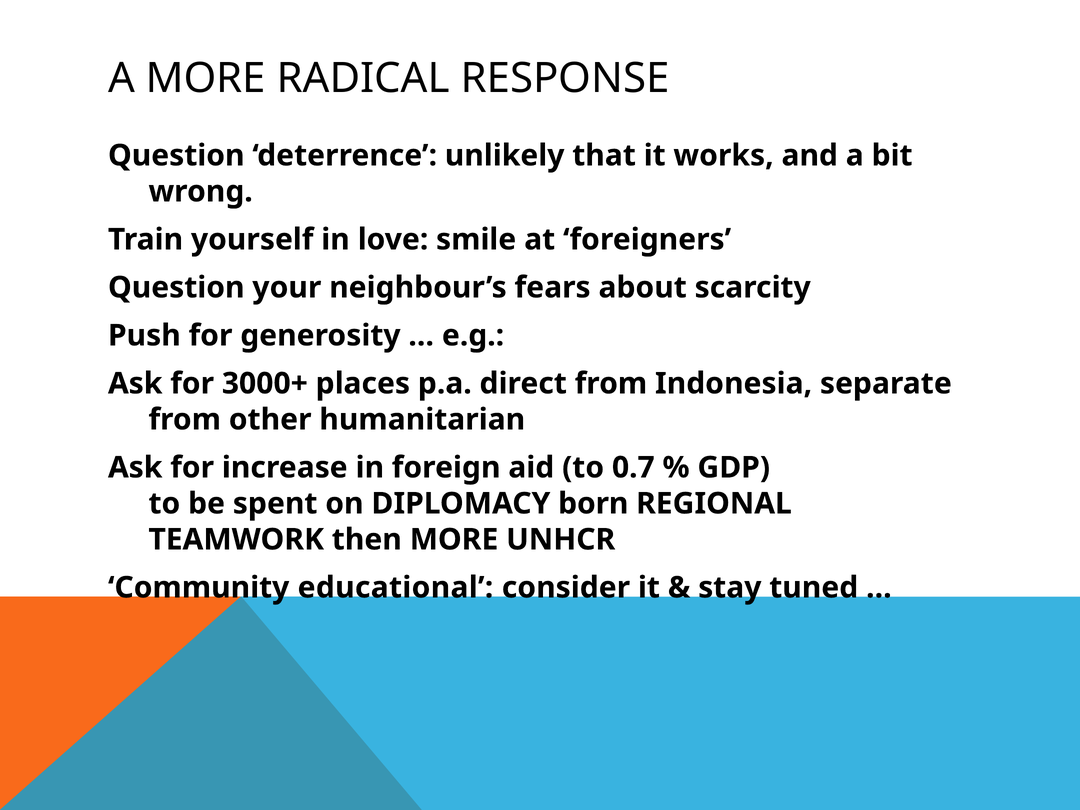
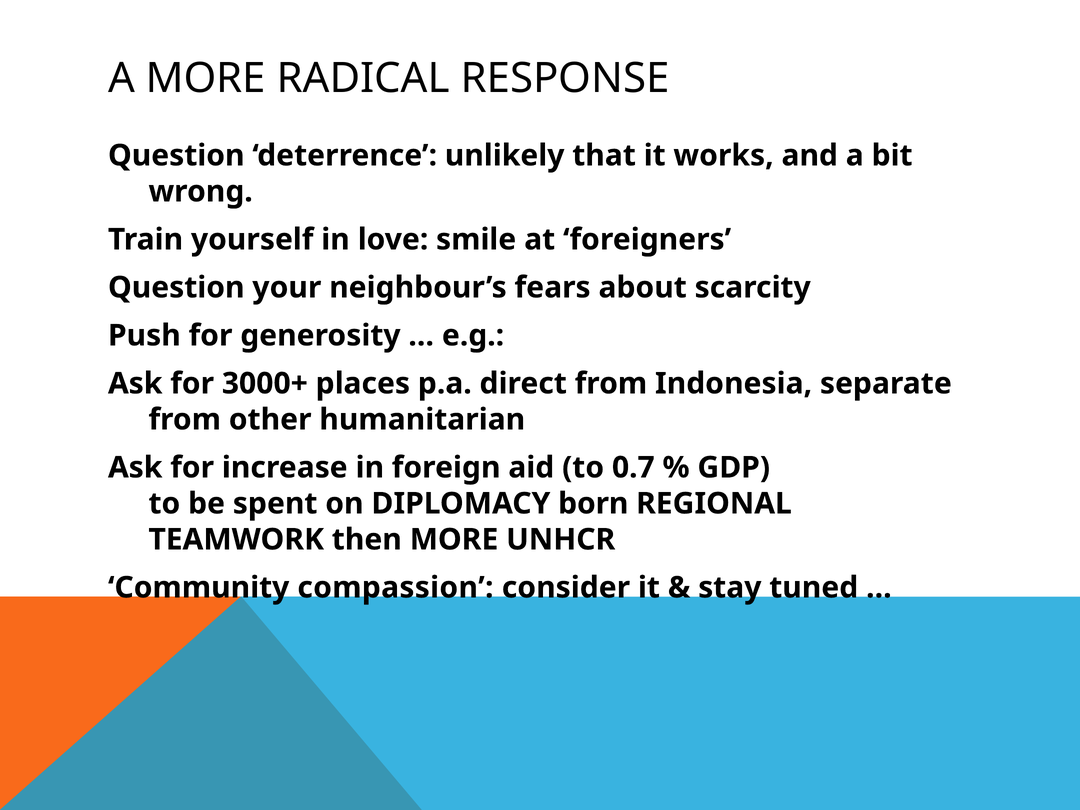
educational: educational -> compassion (395, 588)
